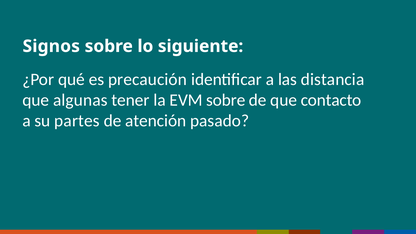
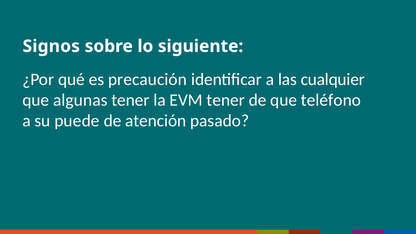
distancia: distancia -> cualquier (333, 79)
EVM sobre: sobre -> tener (226, 100)
contacto: contacto -> teléfono (331, 100)
partes: partes -> puede (77, 121)
